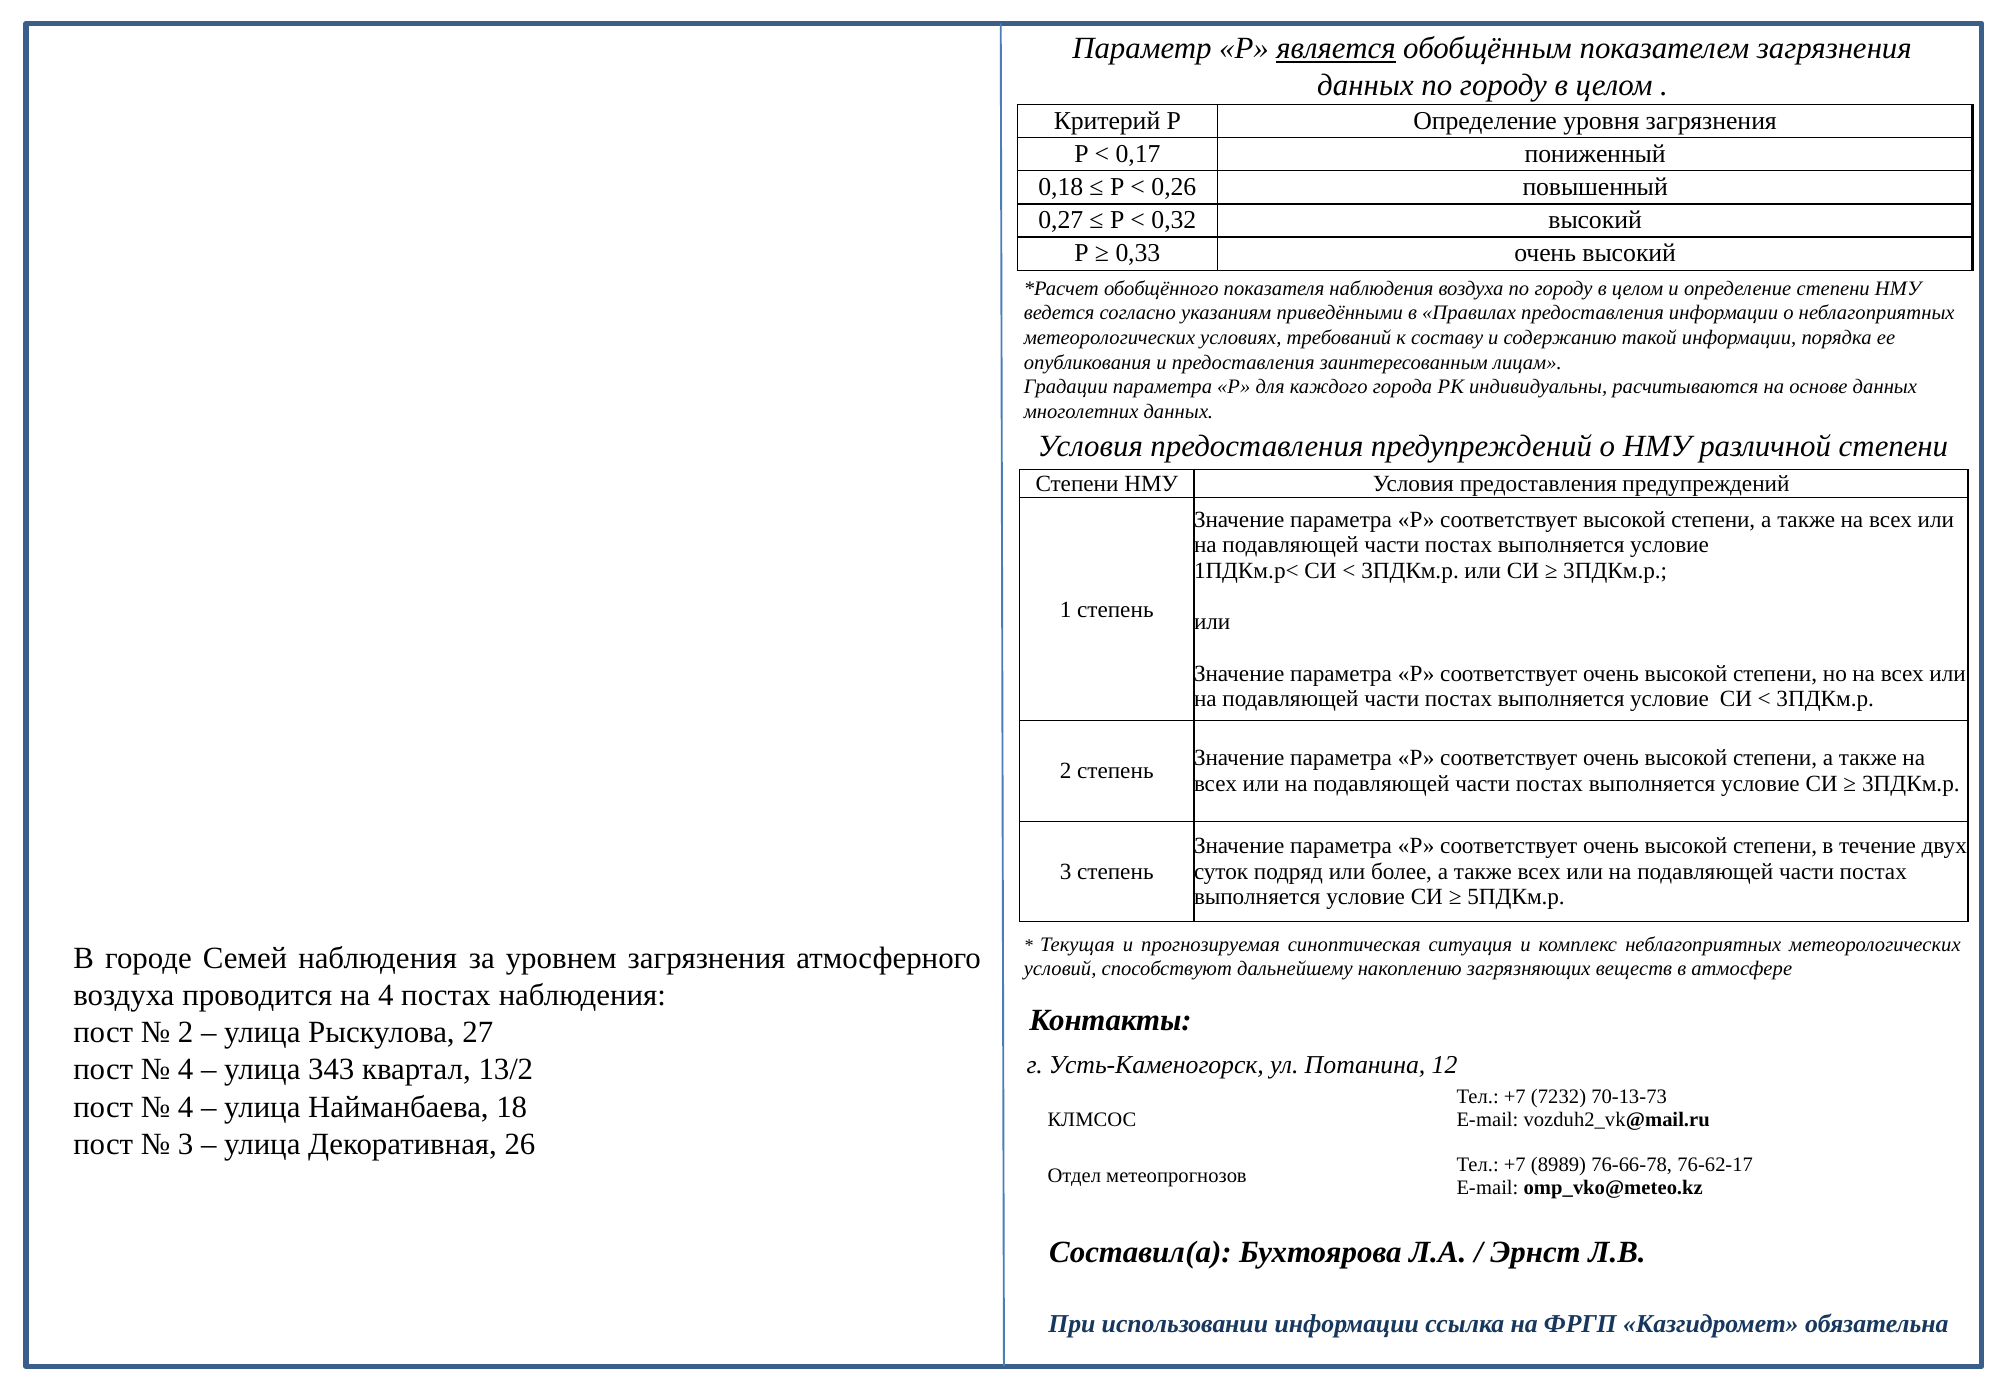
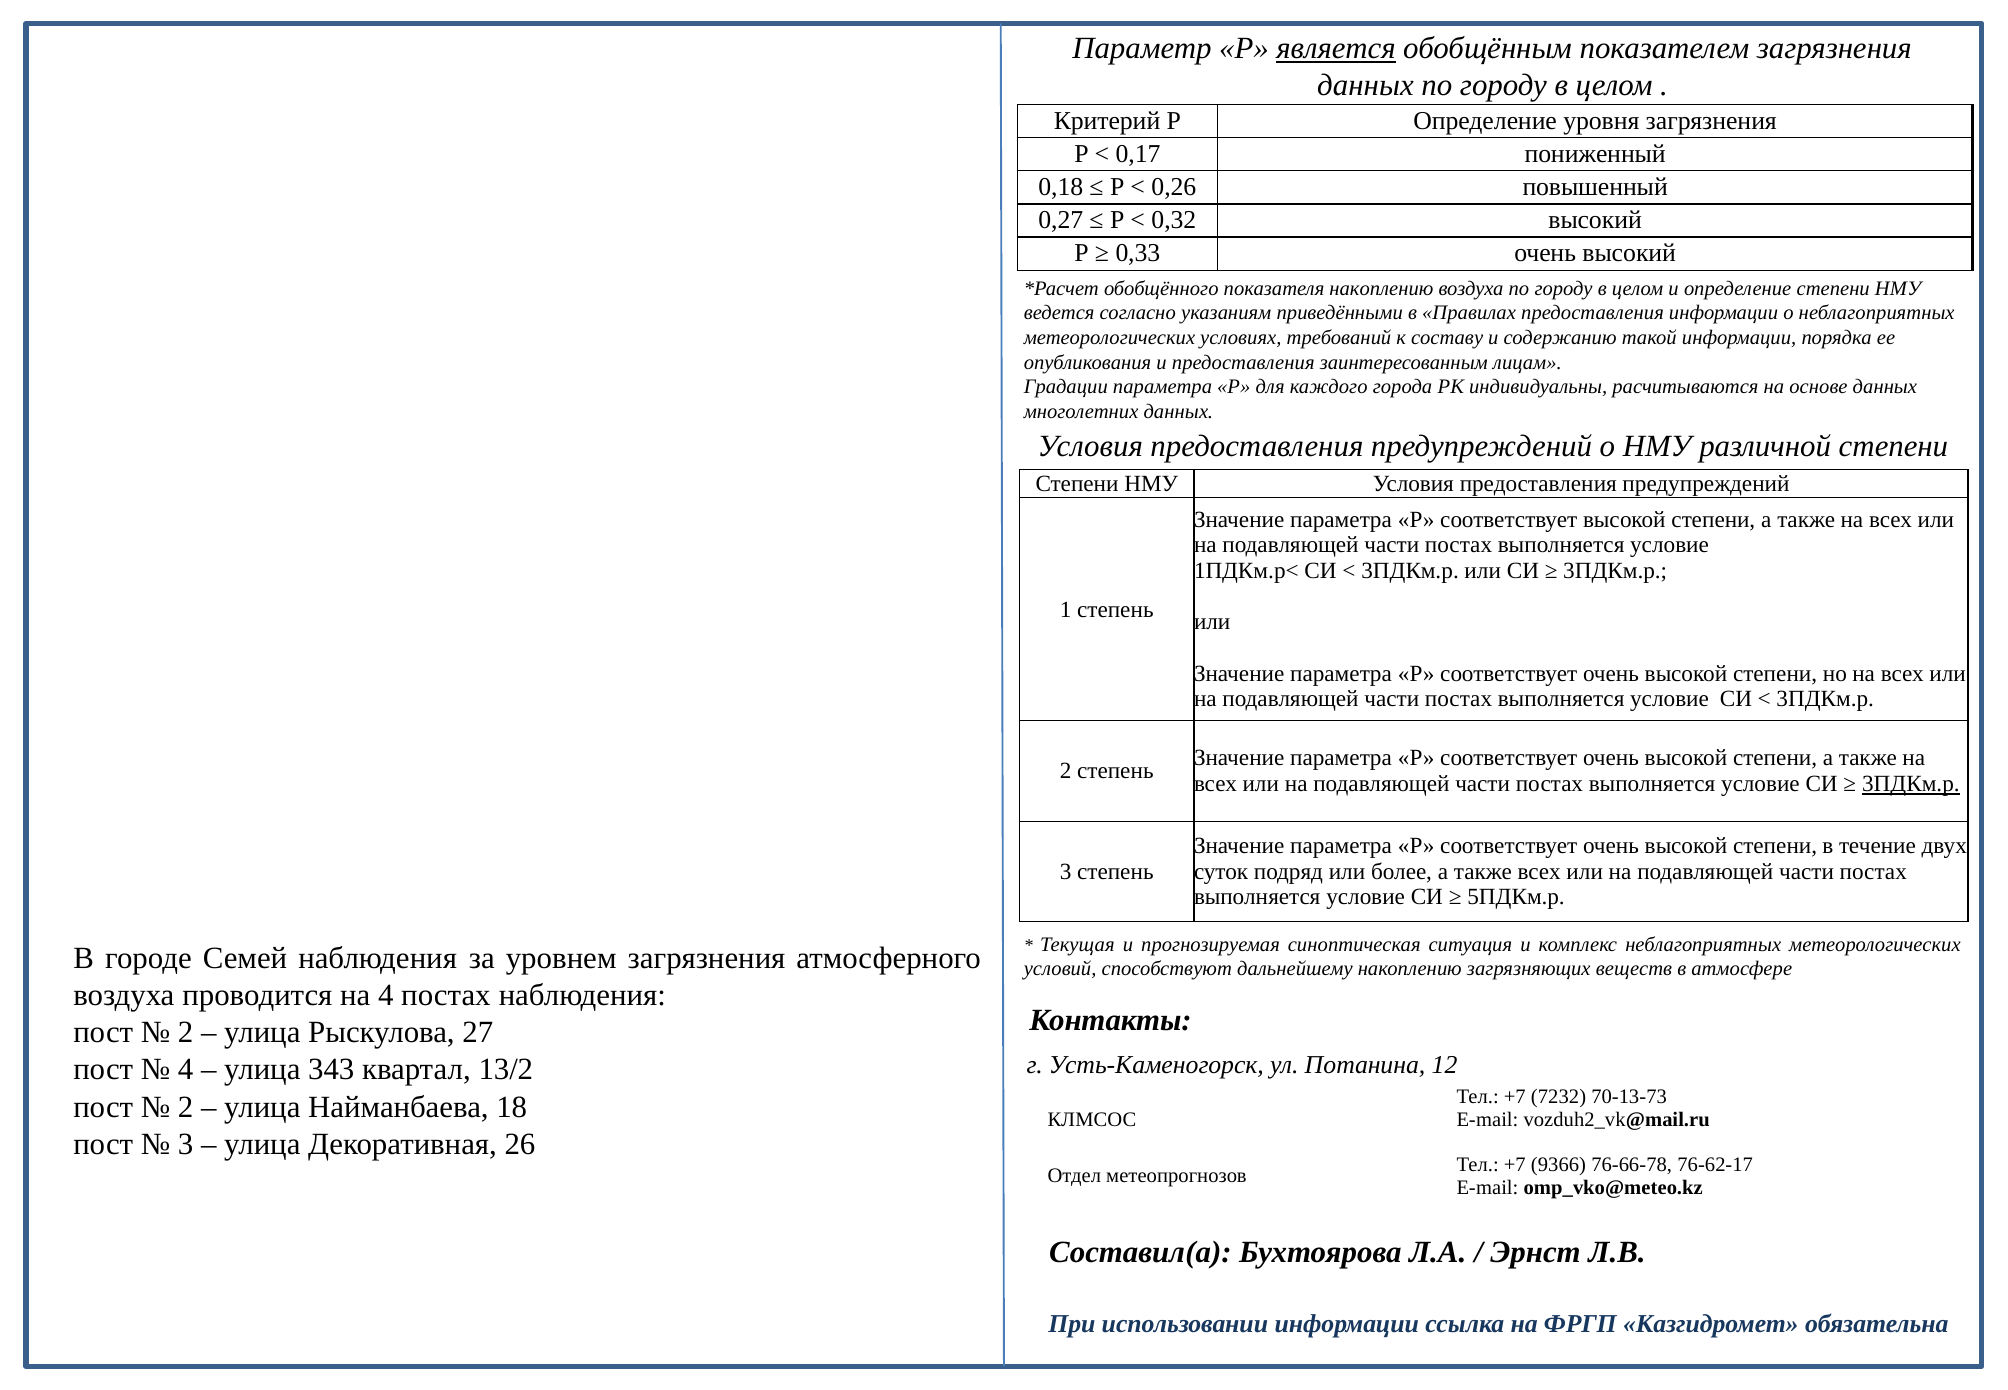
показателя наблюдения: наблюдения -> накоплению (1381, 288)
3ПДКм.р underline: none -> present (1911, 784)
4: 4 -> 2 (186, 1107)
8989: 8989 -> 9366 (1558, 1165)
